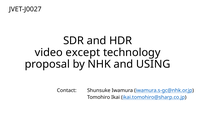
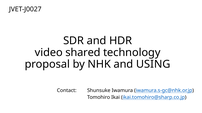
except: except -> shared (83, 53)
